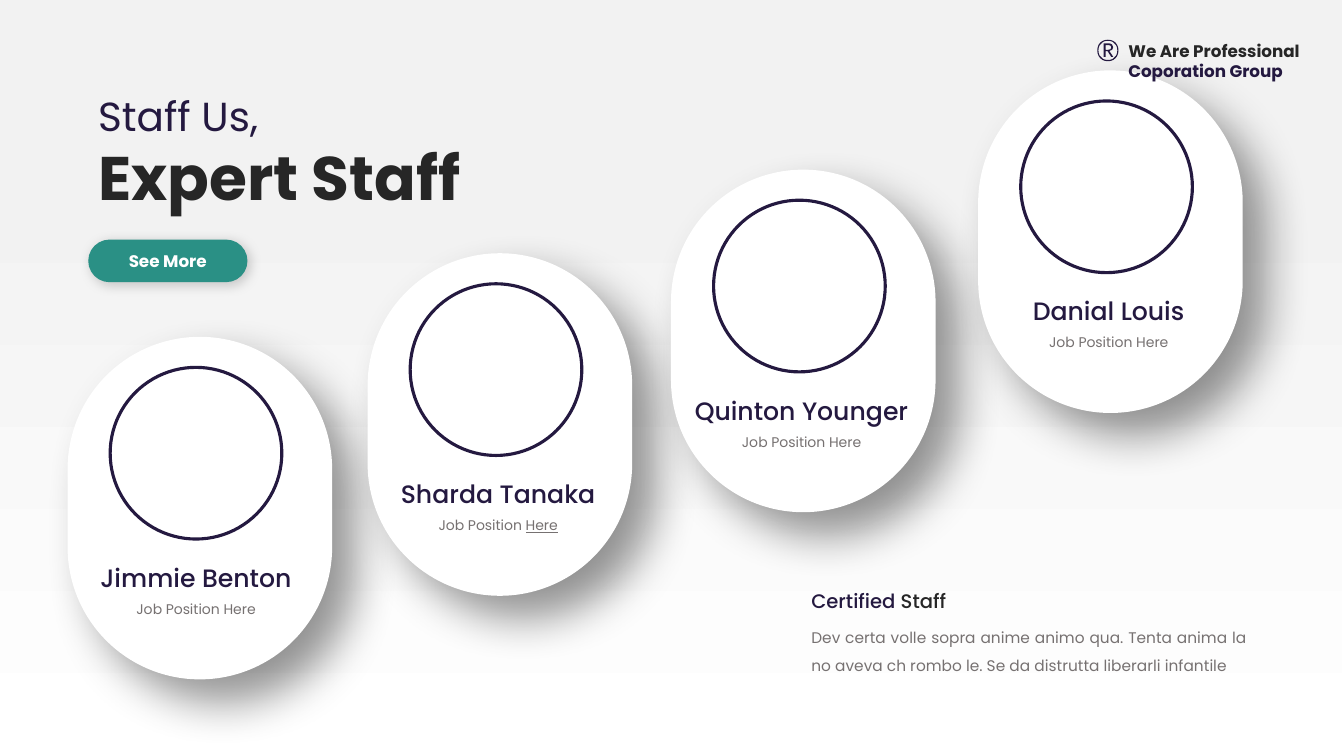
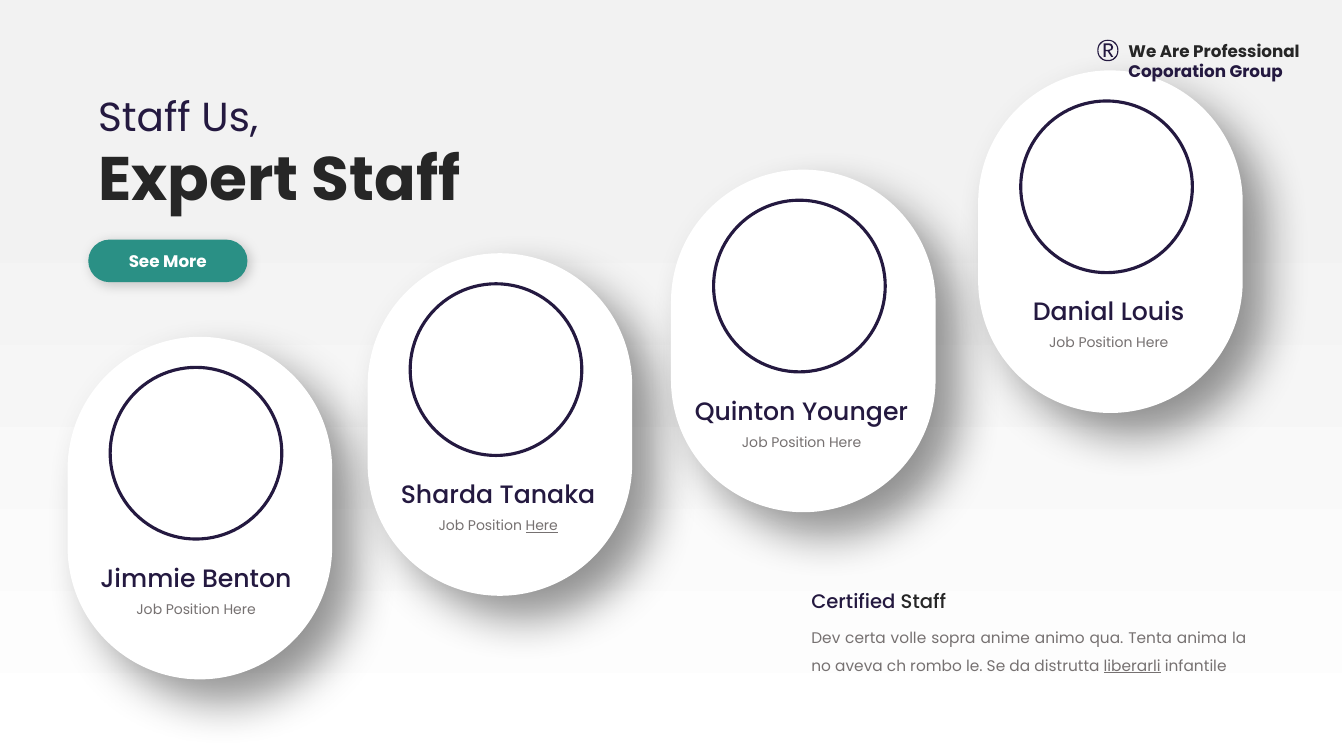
liberarli underline: none -> present (1132, 666)
